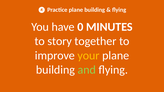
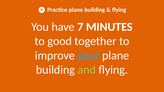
0: 0 -> 7 (80, 27)
story: story -> good (60, 41)
your colour: yellow -> light blue (88, 56)
